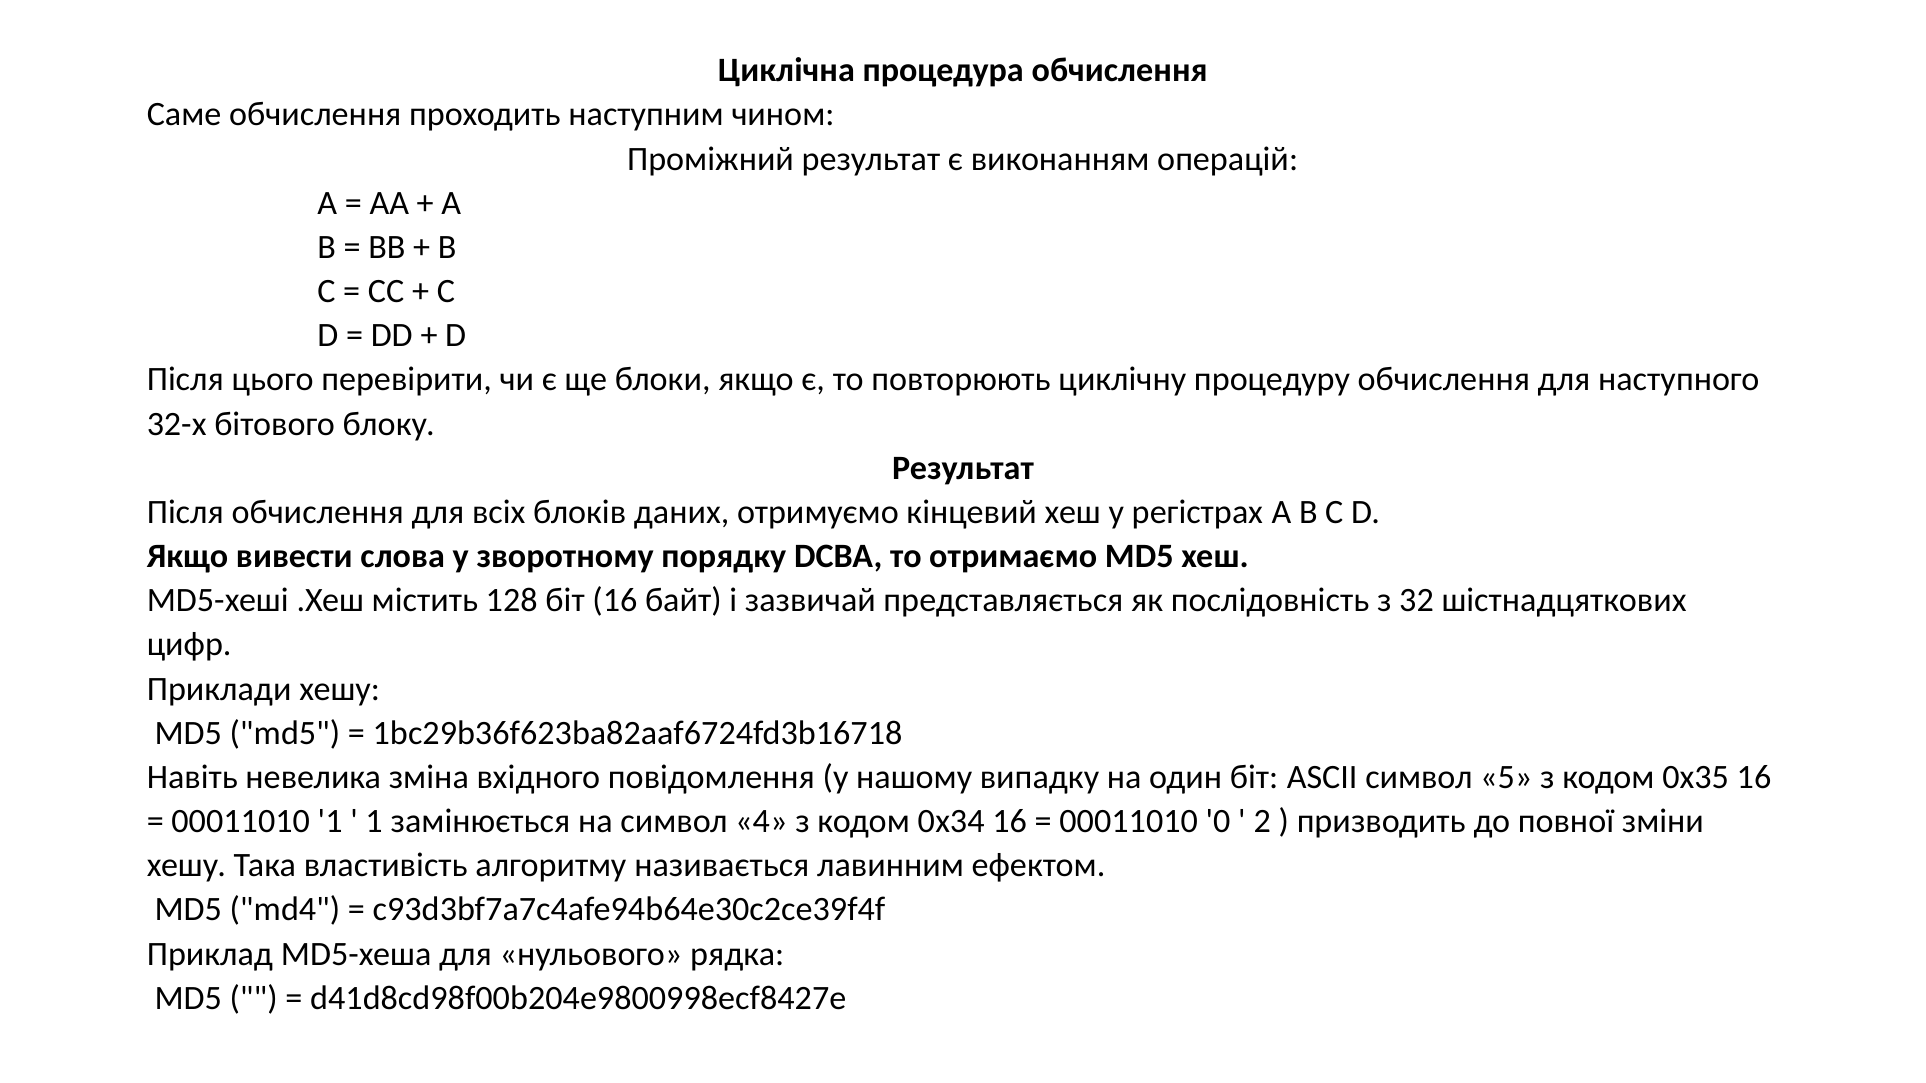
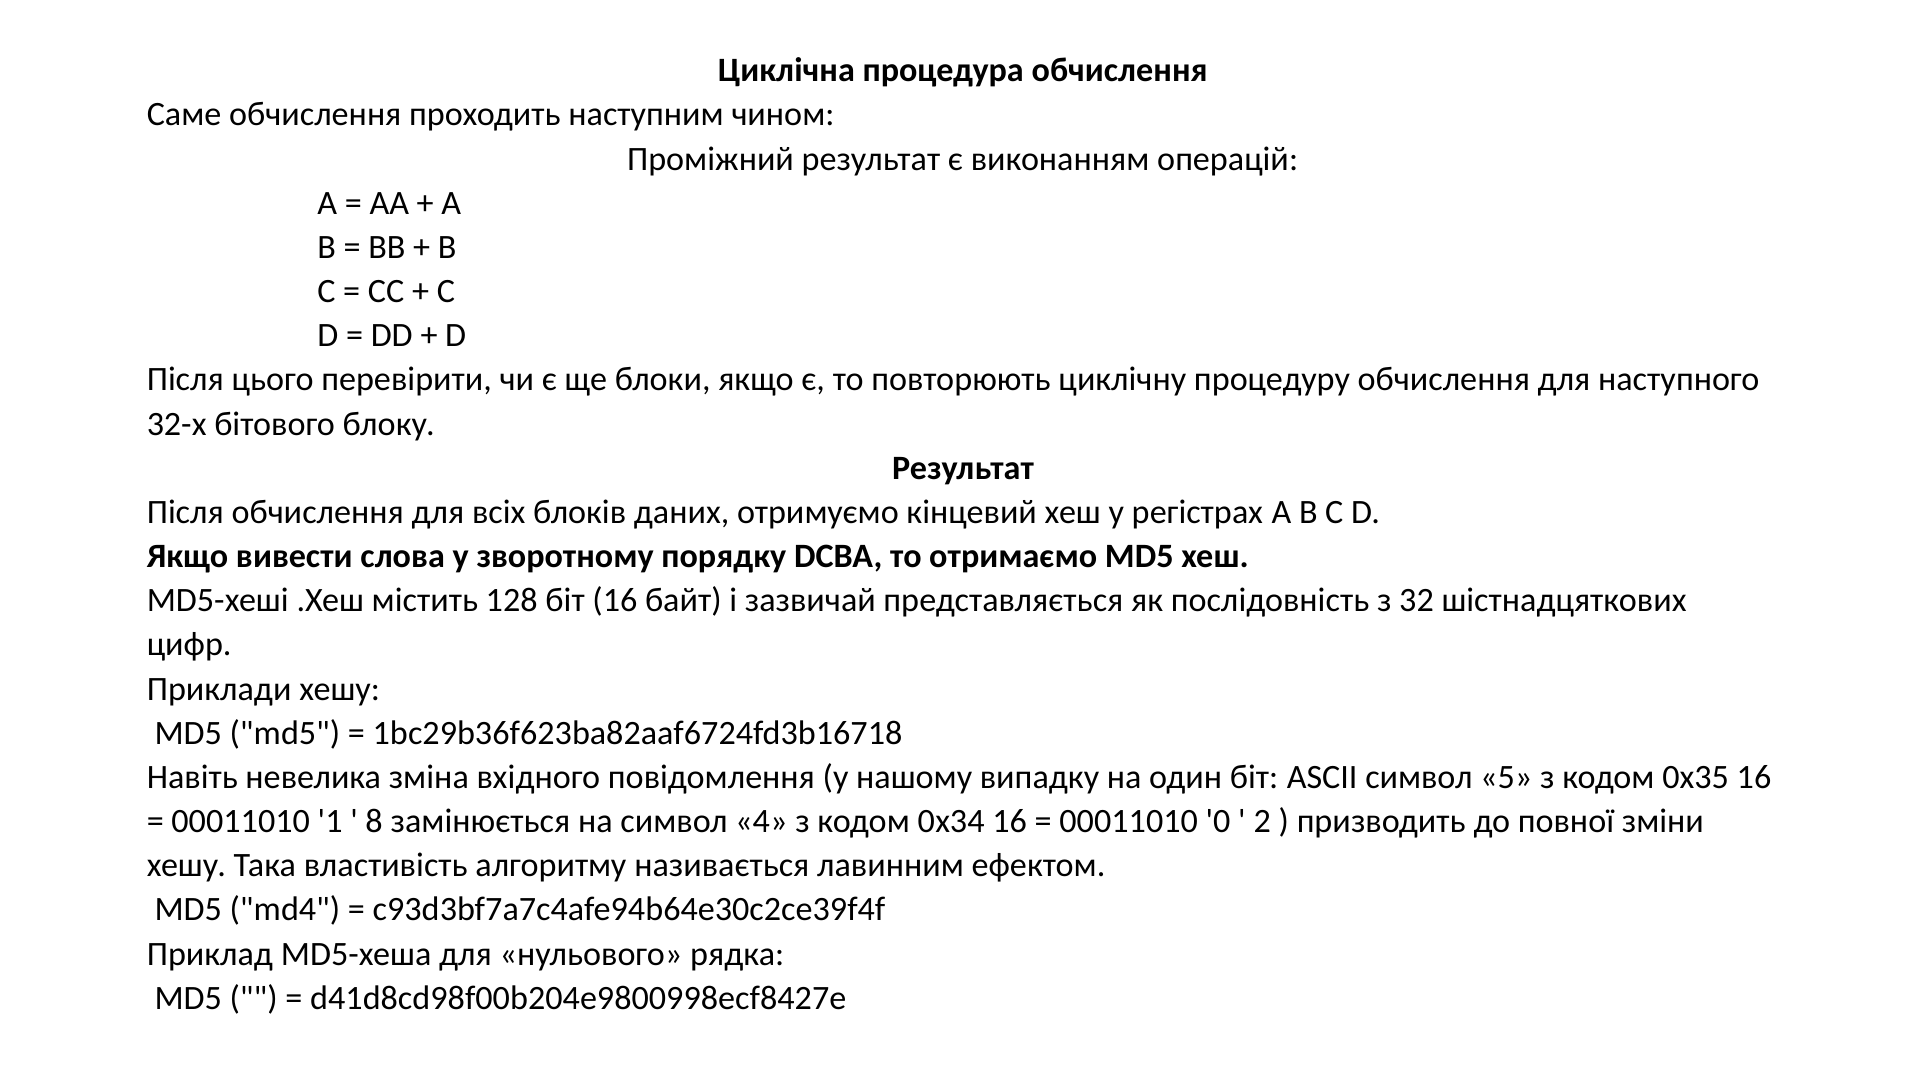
1: 1 -> 8 (374, 822)
